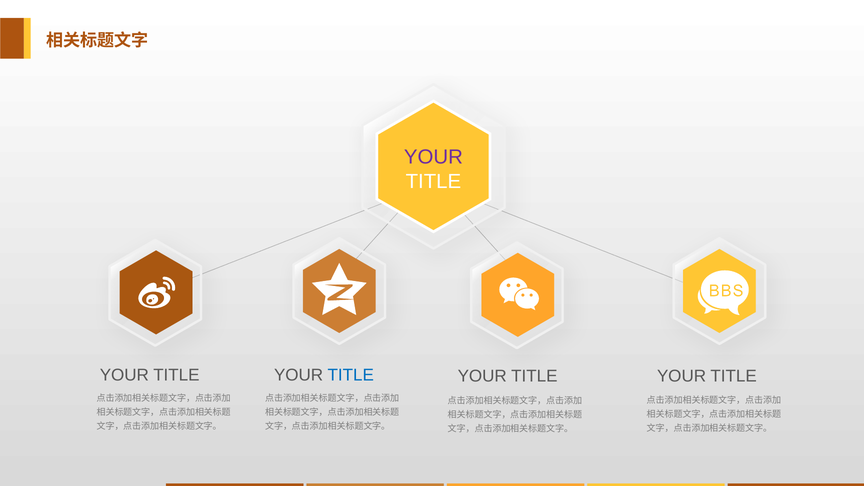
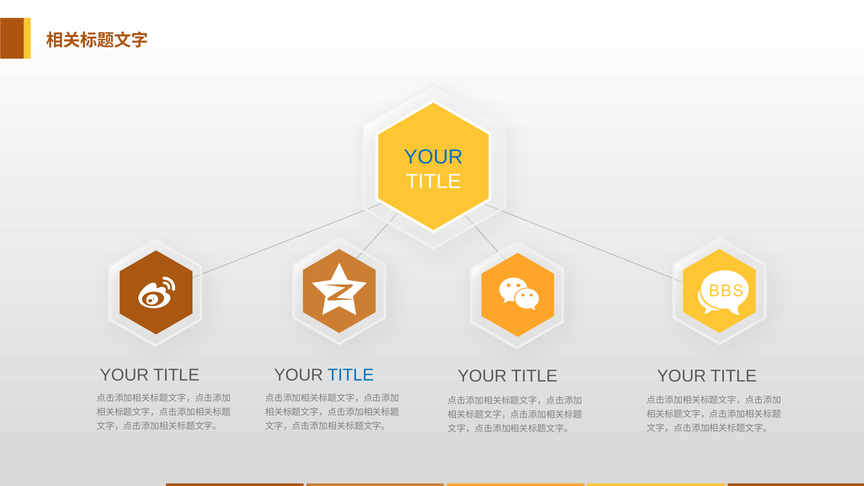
YOUR colour: purple -> blue (433, 157)
